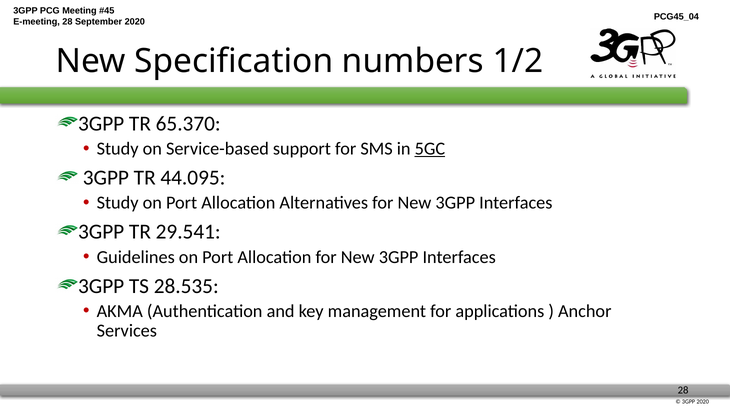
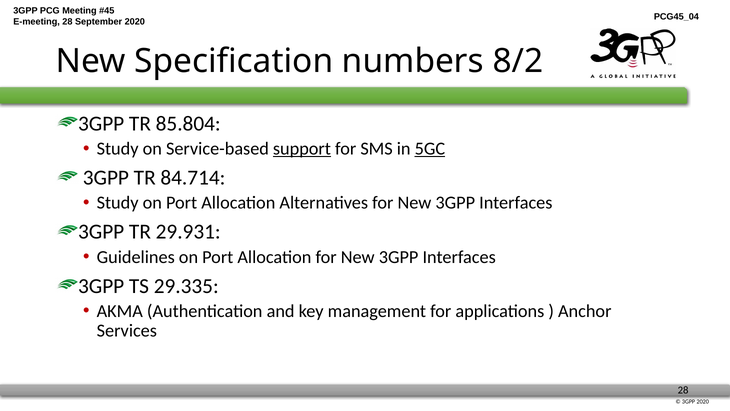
1/2: 1/2 -> 8/2 (518, 61)
65.370: 65.370 -> 85.804 (188, 123)
support underline: none -> present (302, 149)
44.095: 44.095 -> 84.714 (193, 178)
29.541: 29.541 -> 29.931 (188, 232)
28.535: 28.535 -> 29.335 (186, 286)
